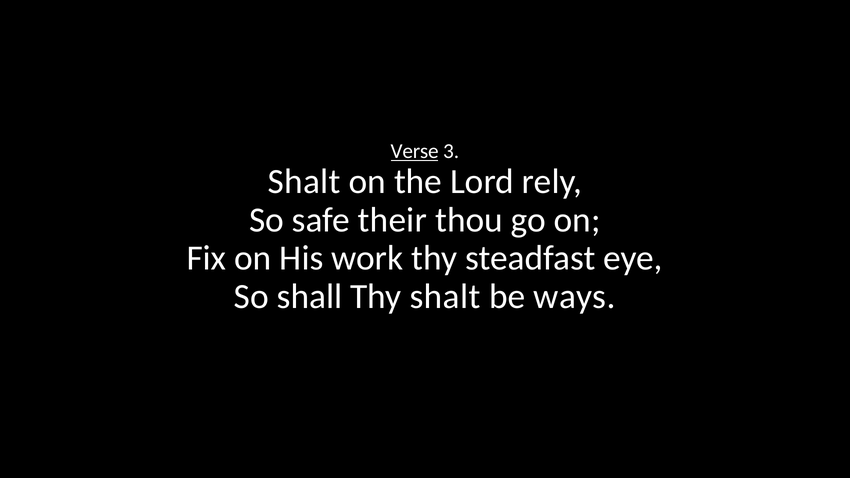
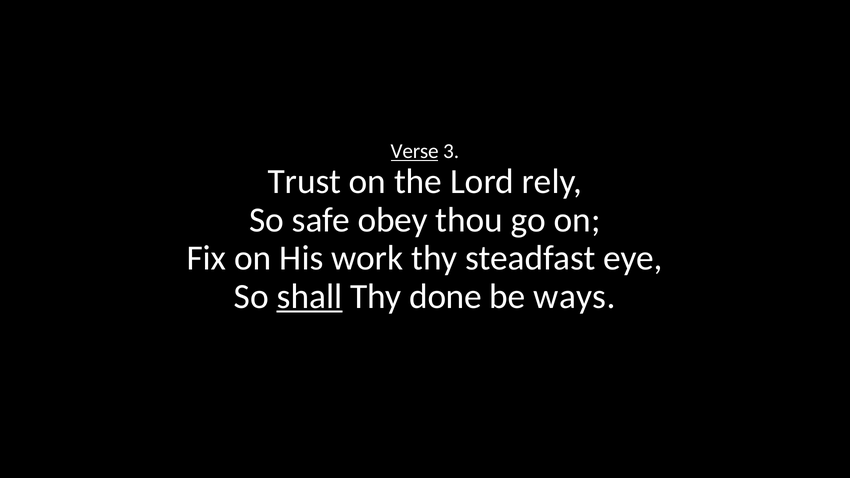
Shalt: Shalt -> Trust (304, 182)
their: their -> obey (393, 220)
shall underline: none -> present (309, 296)
Thy shalt: shalt -> done (446, 296)
